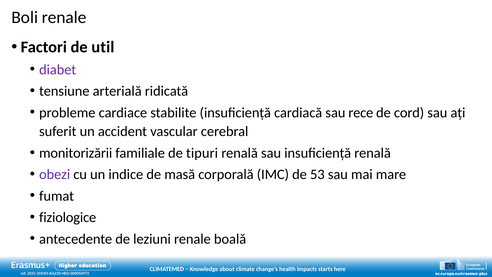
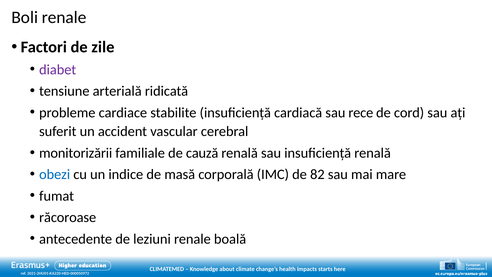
util: util -> zile (103, 47)
tipuri: tipuri -> cauză (202, 153)
obezi colour: purple -> blue (55, 174)
53: 53 -> 82 (317, 174)
fiziologice: fiziologice -> răcoroase (68, 217)
